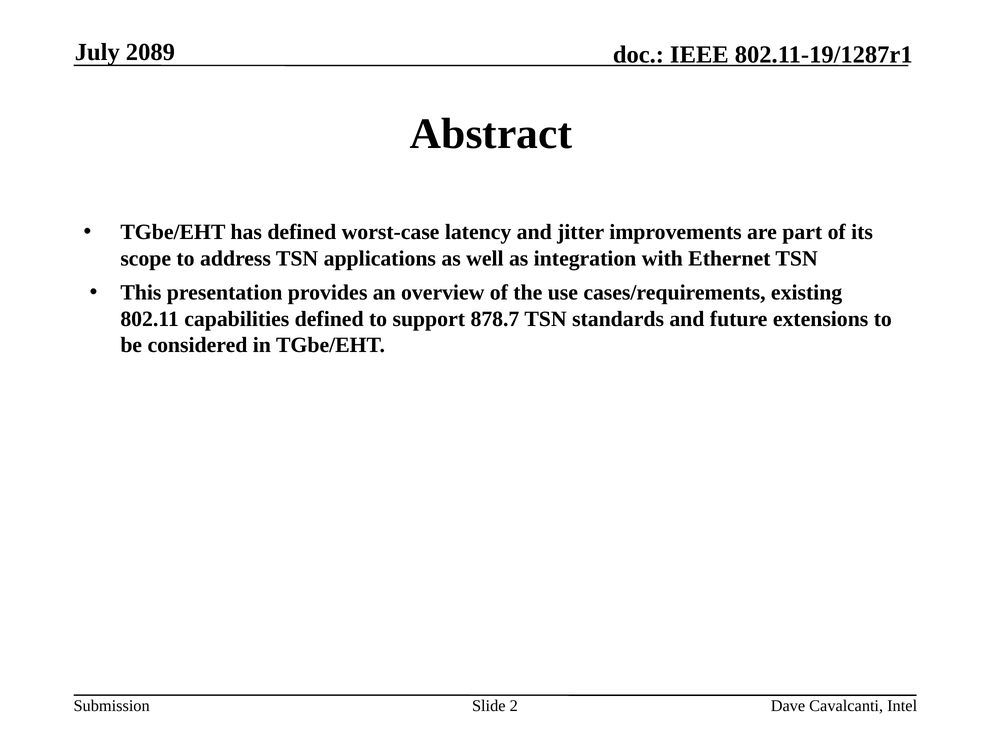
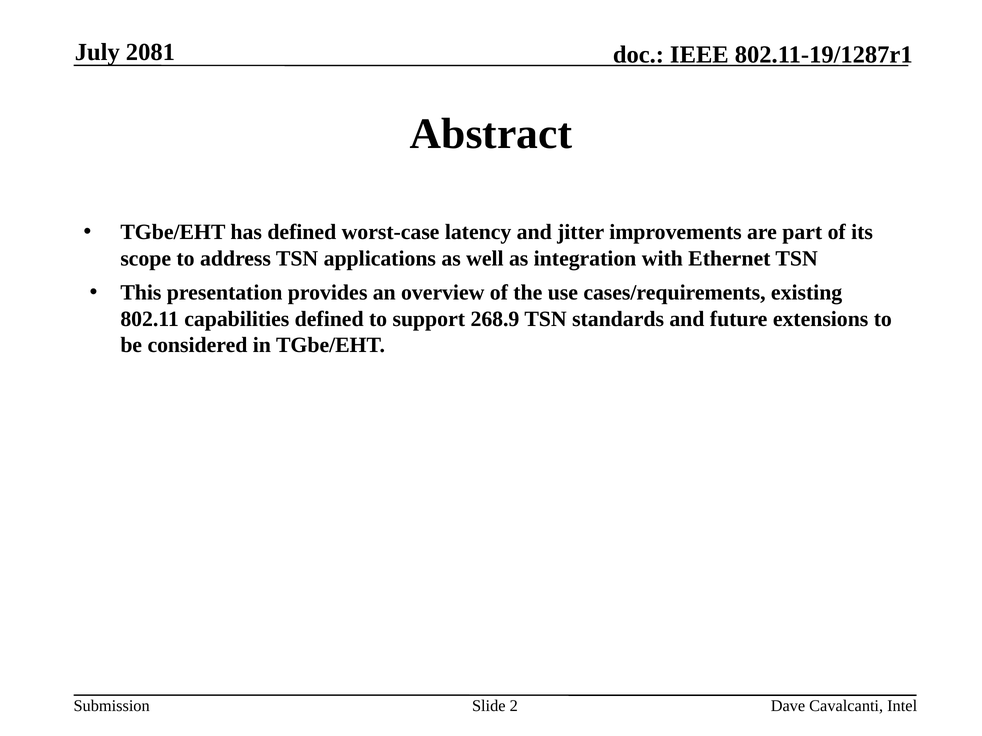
2089: 2089 -> 2081 (150, 52)
878.7: 878.7 -> 268.9 (495, 319)
